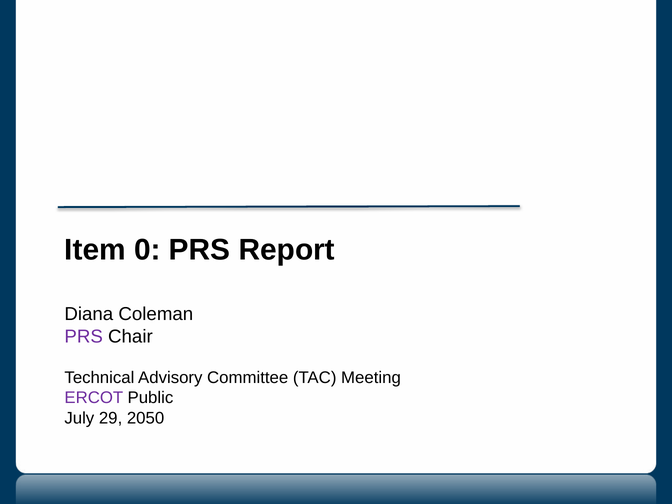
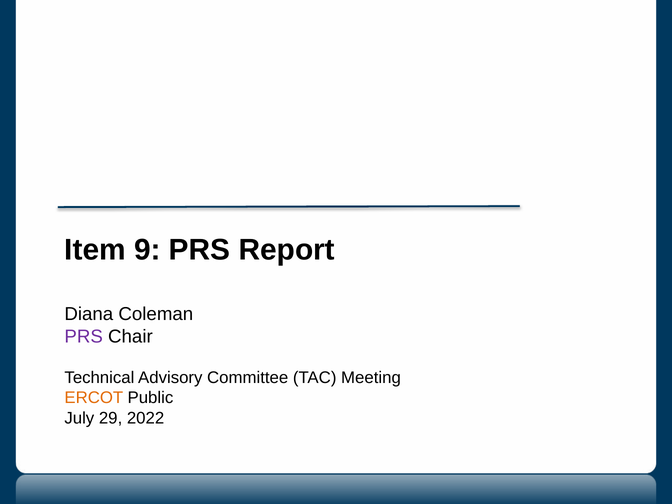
0: 0 -> 9 (147, 250)
ERCOT colour: purple -> orange (94, 398)
2050: 2050 -> 2022 (146, 418)
